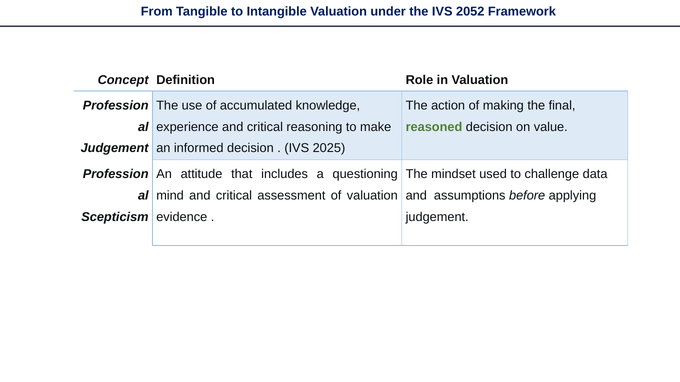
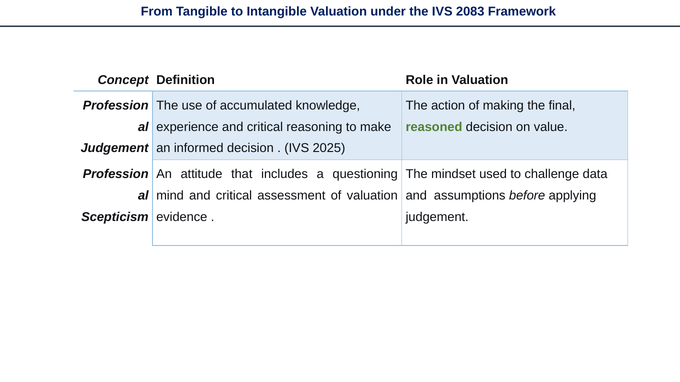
2052: 2052 -> 2083 (470, 11)
